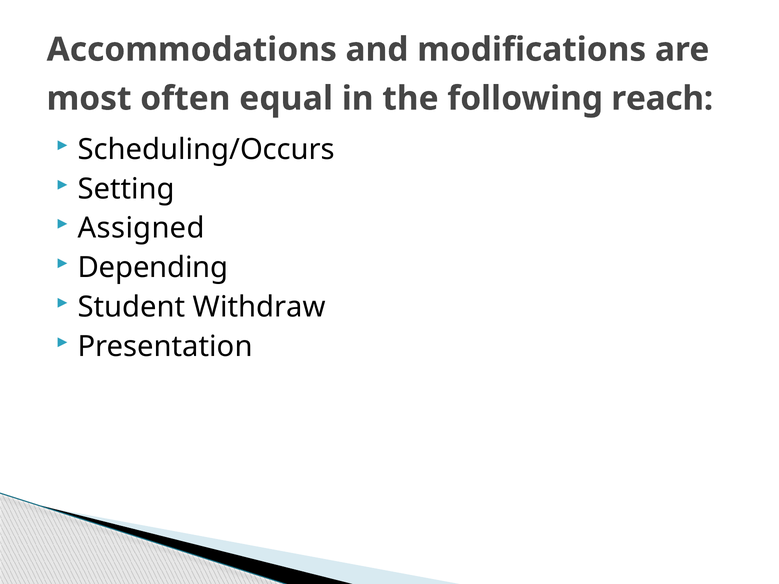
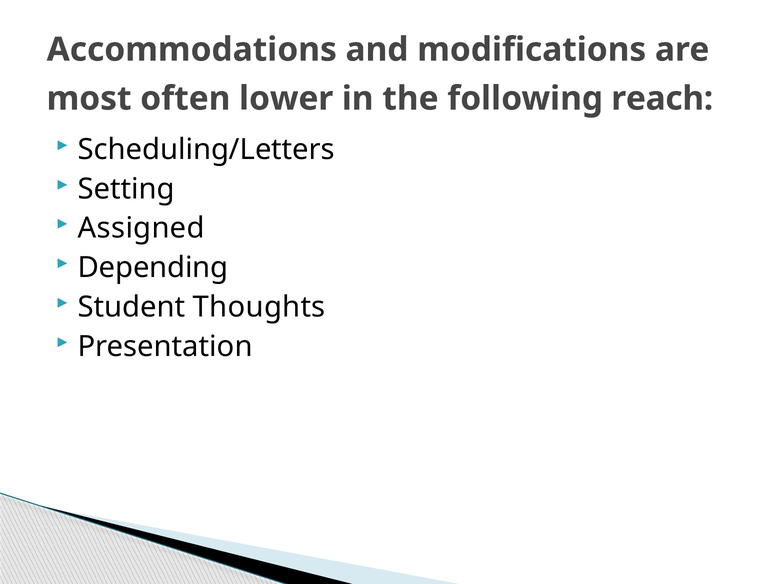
equal: equal -> lower (286, 99)
Scheduling/Occurs: Scheduling/Occurs -> Scheduling/Letters (206, 150)
Withdraw: Withdraw -> Thoughts (259, 307)
